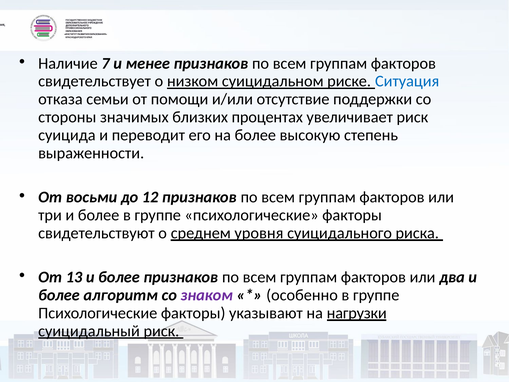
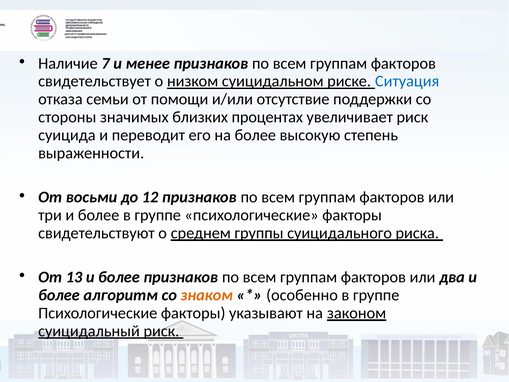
уровня: уровня -> группы (259, 233)
знаком colour: purple -> orange (207, 295)
нагрузки: нагрузки -> законом (357, 313)
